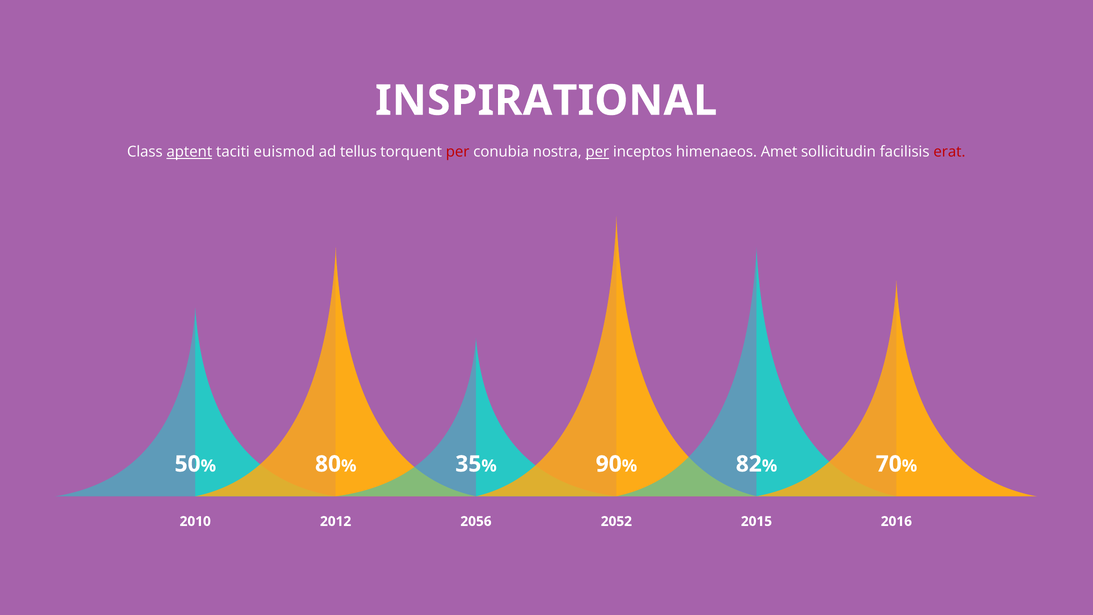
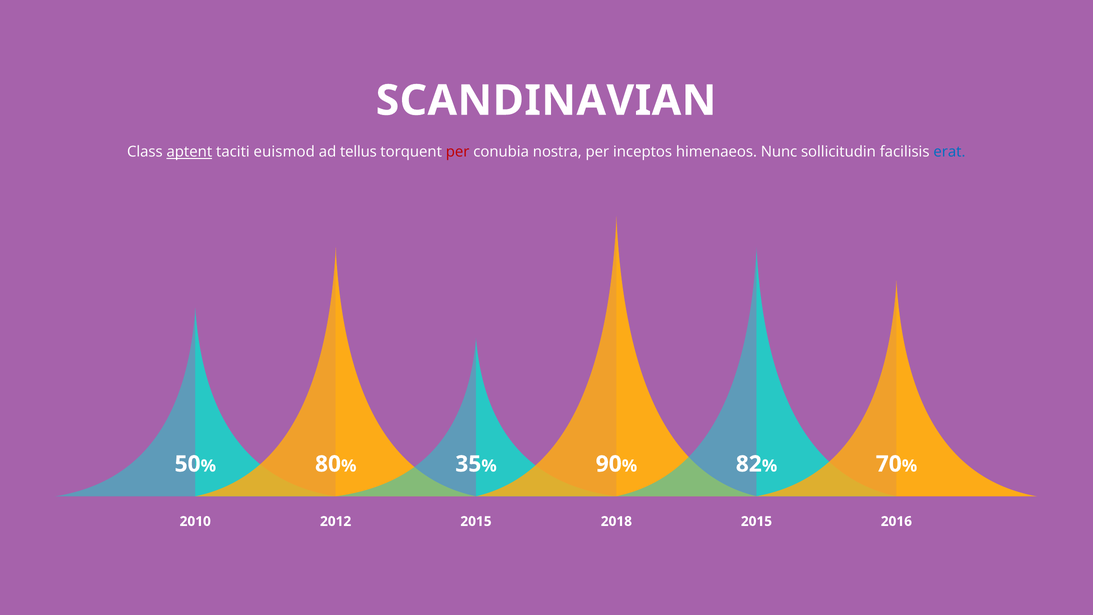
INSPIRATIONAL: INSPIRATIONAL -> SCANDINAVIAN (546, 101)
per underline: present -> none (597, 152)
Amet: Amet -> Nunc (779, 152)
erat colour: red -> blue (949, 152)
2056: 2056 -> 2015 (476, 521)
2052: 2052 -> 2018 (616, 521)
